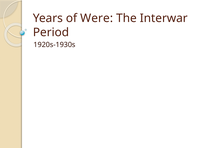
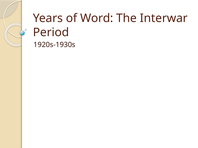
Were: Were -> Word (97, 18)
